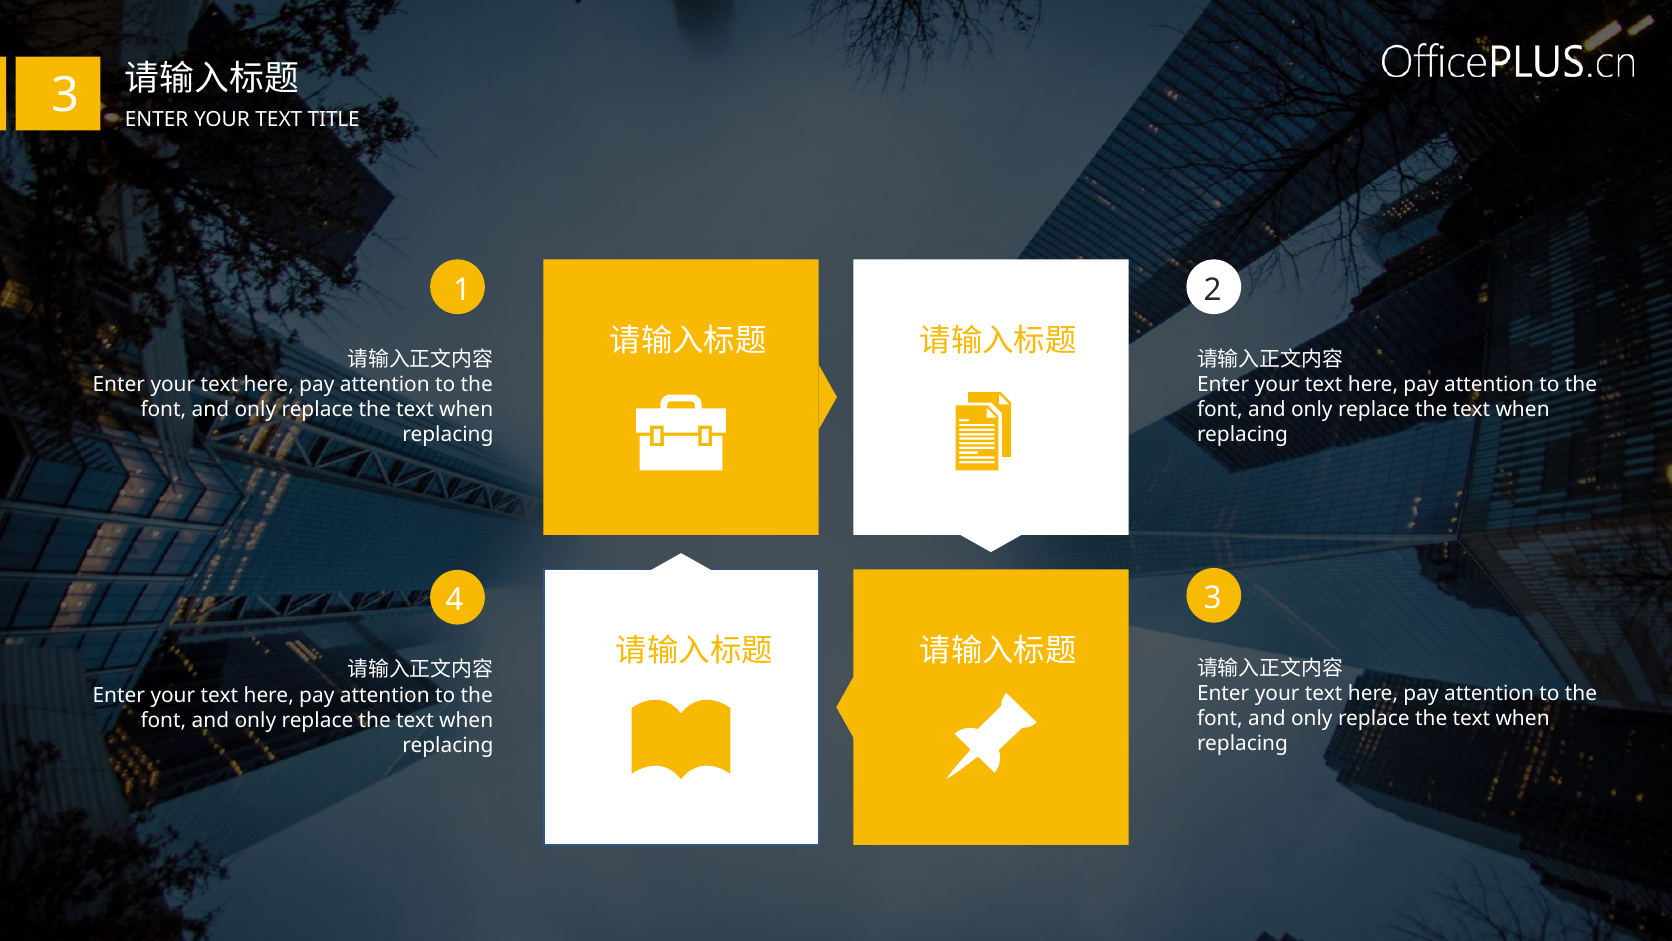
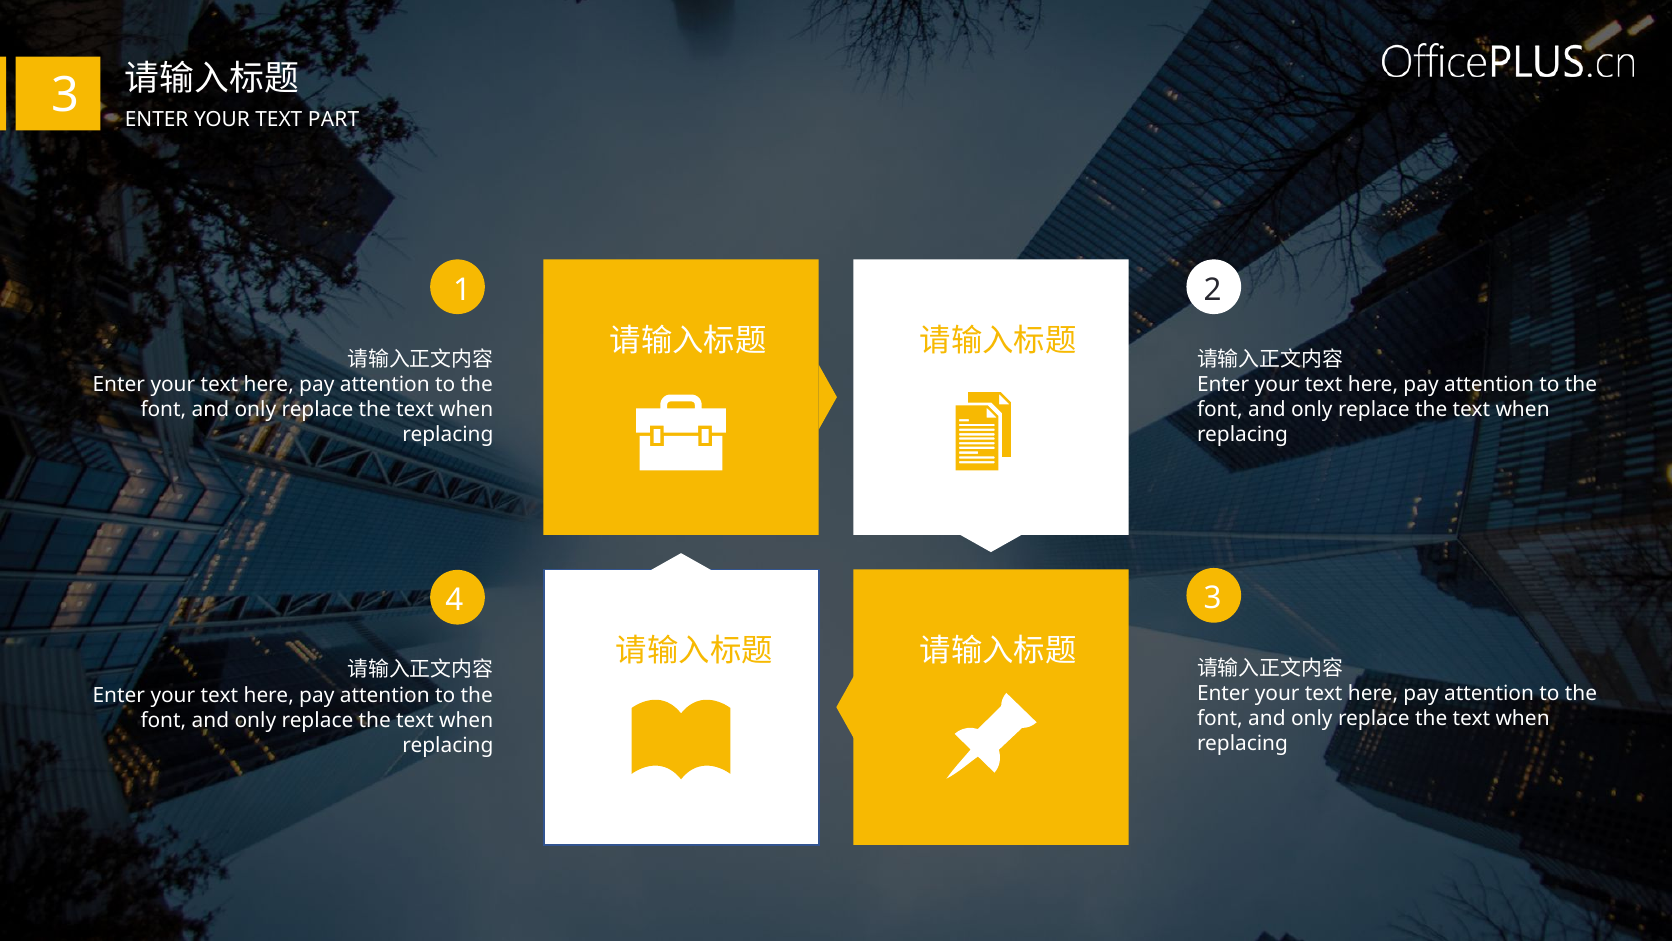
TITLE: TITLE -> PART (334, 119)
